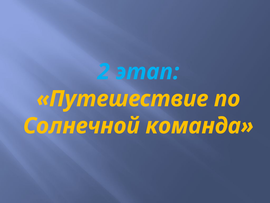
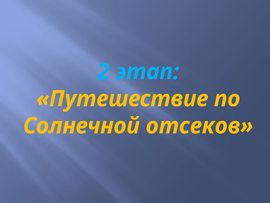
команда: команда -> отсеков (200, 126)
